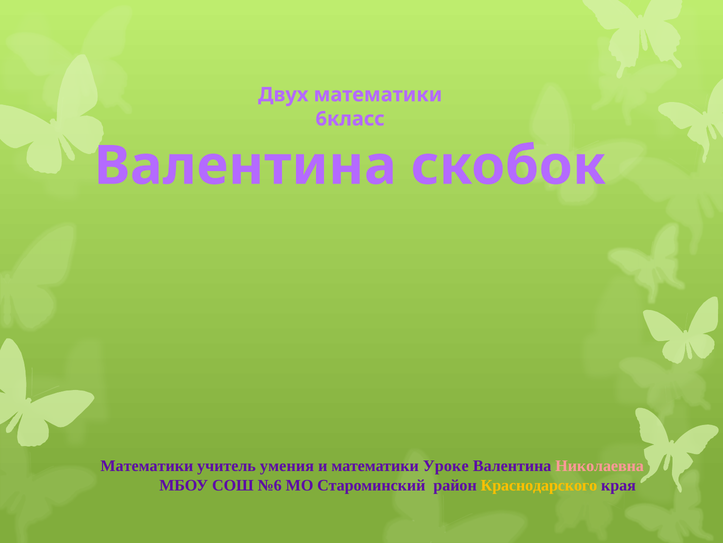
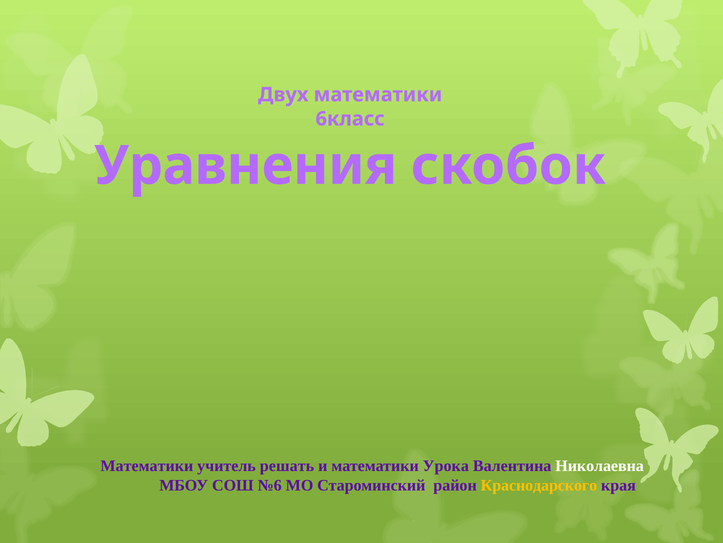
Валентина: Валентина -> Уравнения (246, 166)
умения: умения -> решать (287, 465)
Уроке: Уроке -> Урока (446, 465)
Николаевна colour: pink -> white (600, 465)
